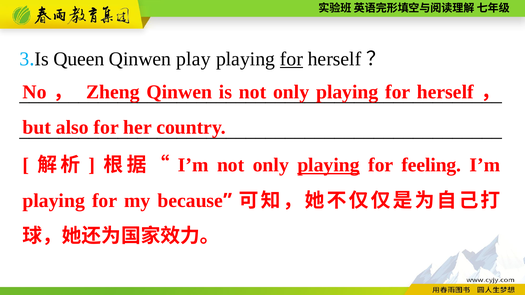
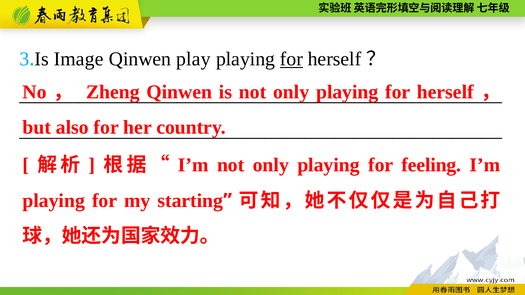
Queen: Queen -> Image (79, 59)
playing underline: present -> none (329, 165)
because: because -> starting (190, 201)
